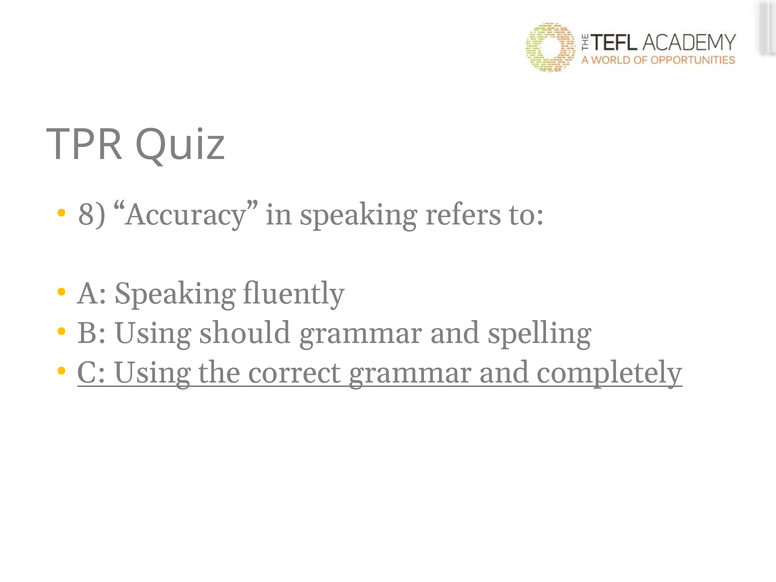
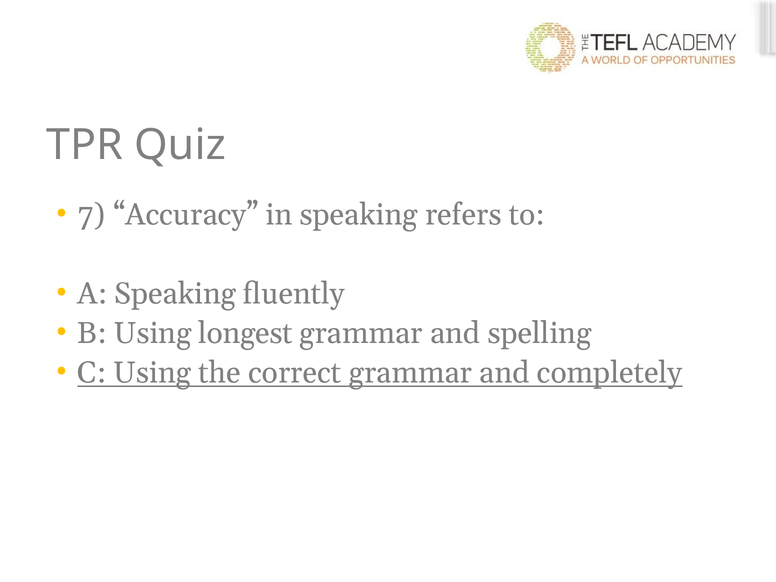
8: 8 -> 7 (91, 215)
should: should -> longest (246, 333)
